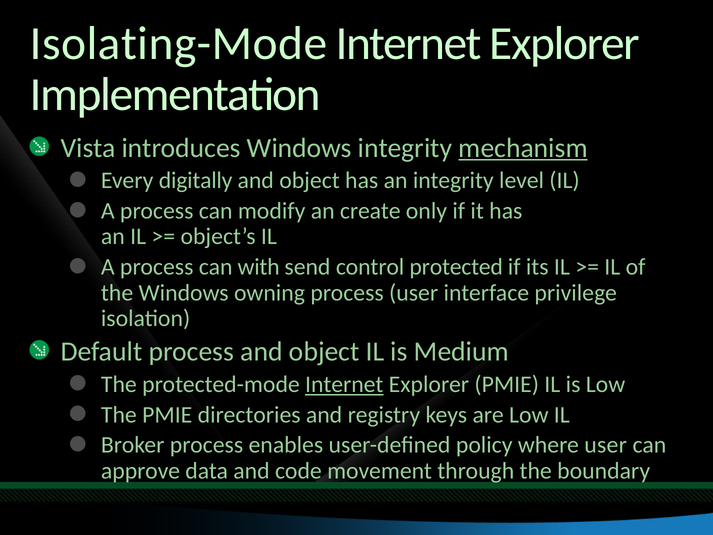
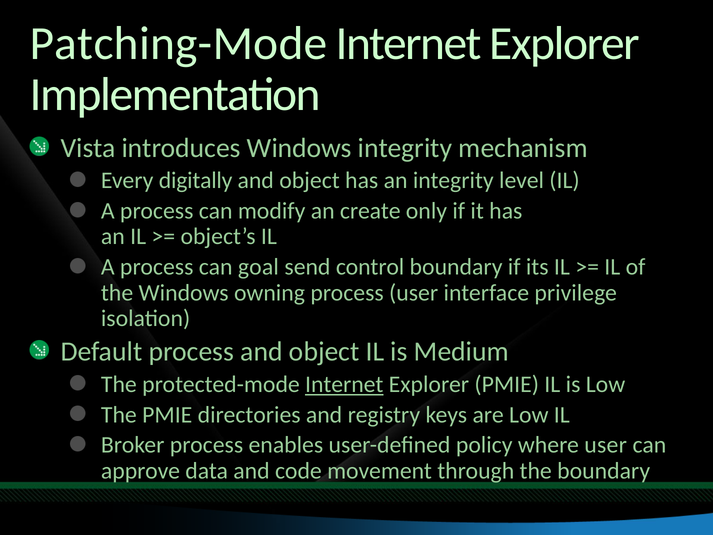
Isolating-Mode: Isolating-Mode -> Patching-Mode (179, 43)
mechanism underline: present -> none (523, 148)
with: with -> goal (258, 267)
control protected: protected -> boundary (456, 267)
